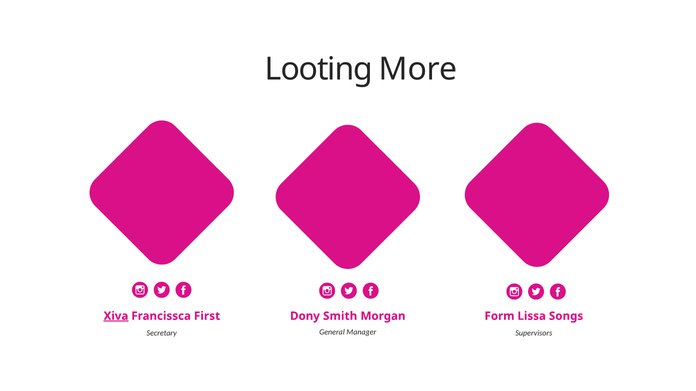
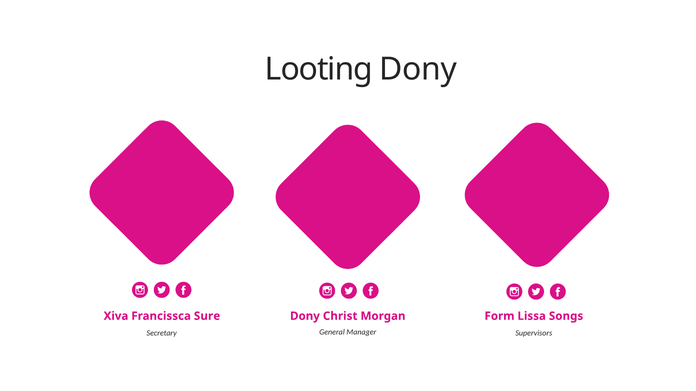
Looting More: More -> Dony (418, 69)
Xiva underline: present -> none (116, 316)
First: First -> Sure (207, 316)
Smith: Smith -> Christ (340, 316)
